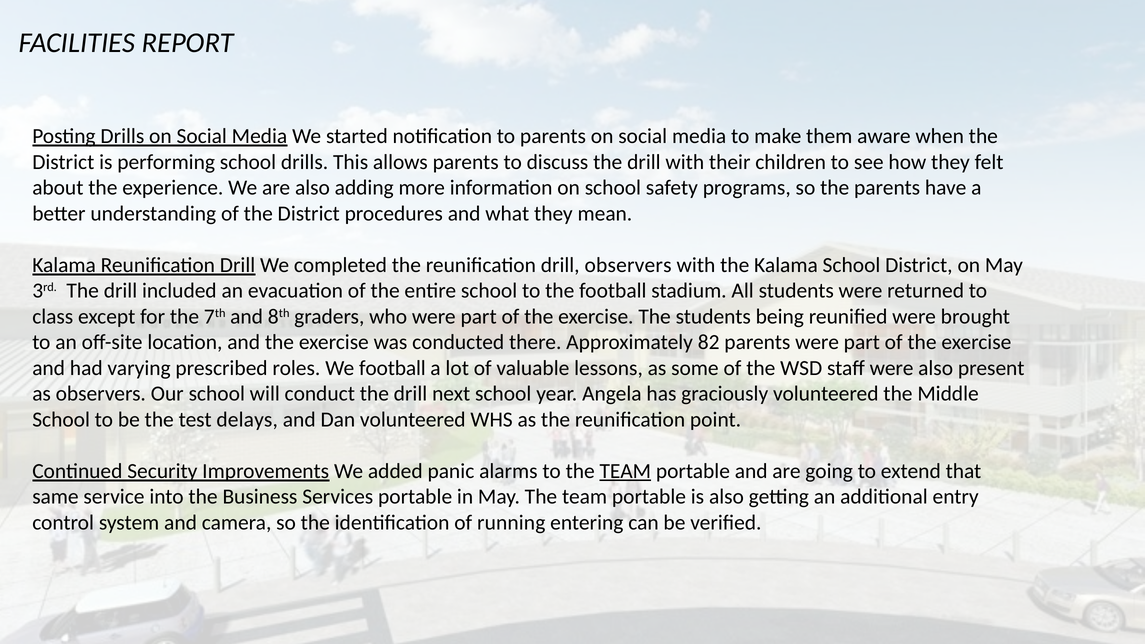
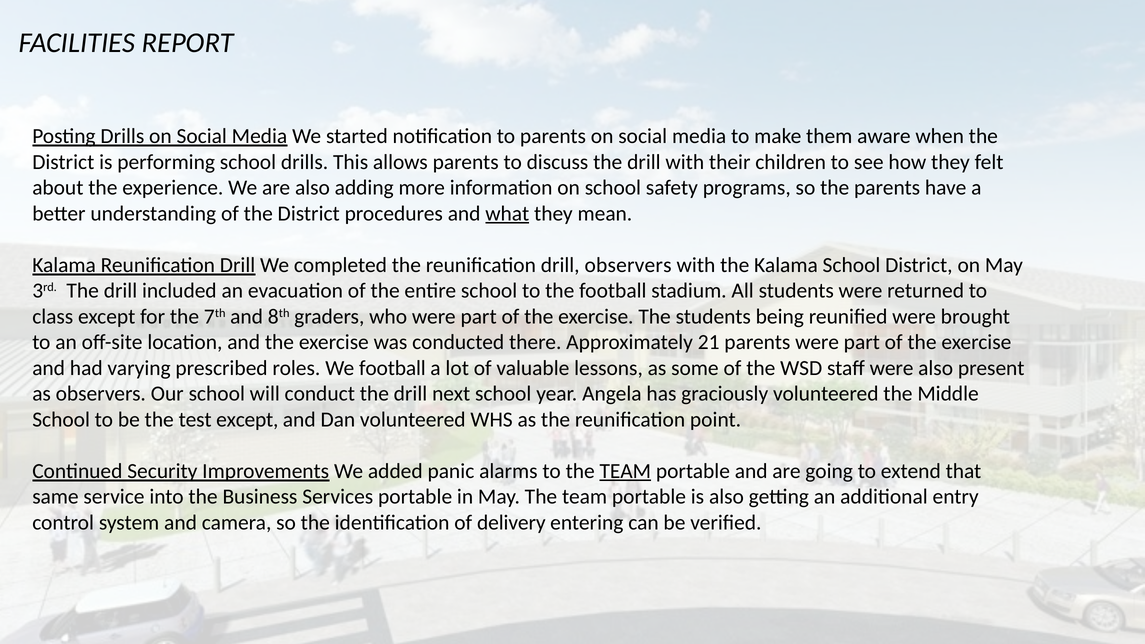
what underline: none -> present (507, 214)
82: 82 -> 21 (709, 342)
test delays: delays -> except (247, 420)
running: running -> delivery (511, 523)
